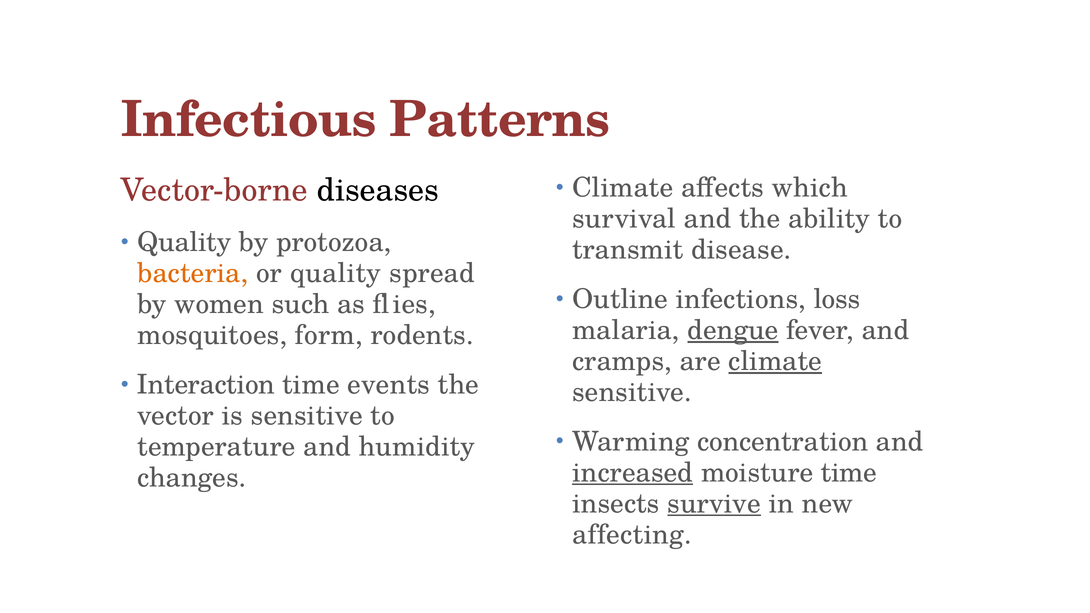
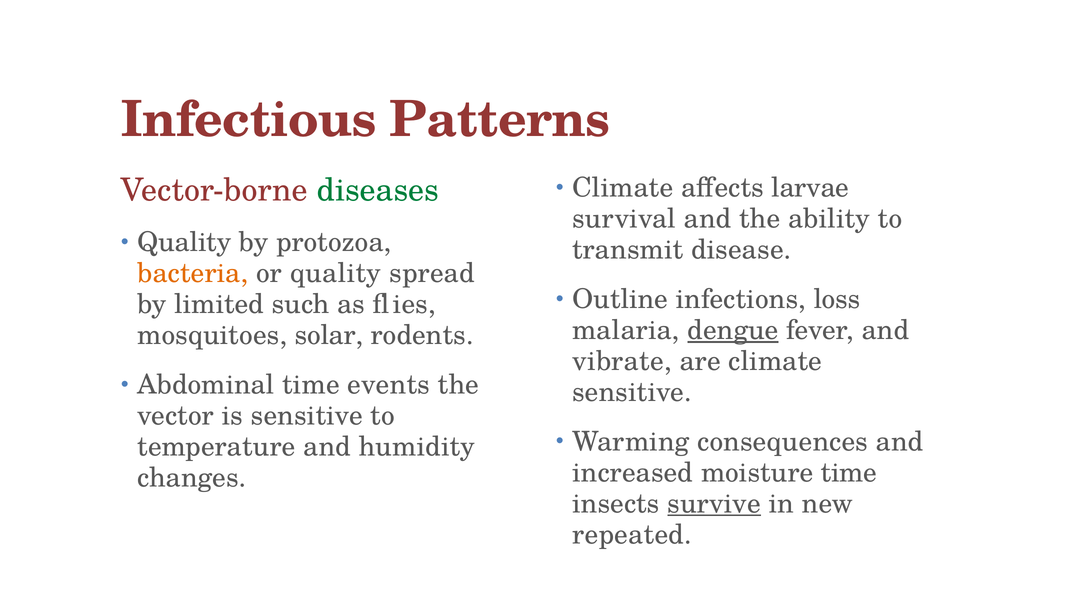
which: which -> larvae (810, 188)
diseases colour: black -> green (378, 191)
women: women -> limited (219, 304)
form: form -> solar (329, 336)
cramps: cramps -> vibrate (622, 361)
climate underline: present -> none (775, 361)
Interaction: Interaction -> Abdominal (206, 385)
concentration: concentration -> consequences (783, 442)
increased underline: present -> none (633, 473)
affecting: affecting -> repeated (632, 535)
